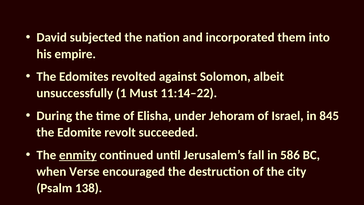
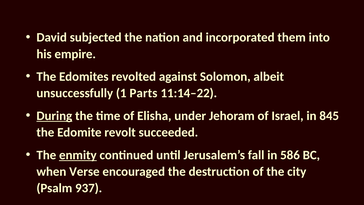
Must: Must -> Parts (143, 93)
During underline: none -> present (54, 116)
138: 138 -> 937 (89, 188)
